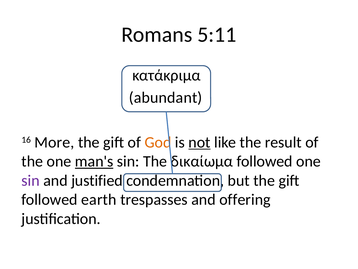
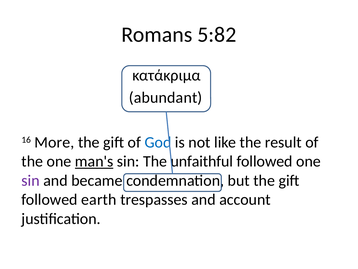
5:11: 5:11 -> 5:82 (217, 35)
God colour: orange -> blue (158, 142)
not underline: present -> none (200, 142)
δικαίωμα: δικαίωμα -> unfaithful (202, 161)
justified: justified -> became (97, 180)
offering: offering -> account (245, 199)
